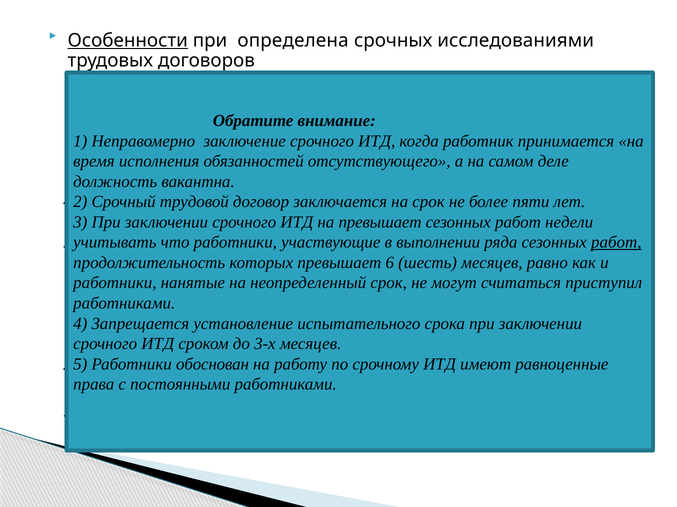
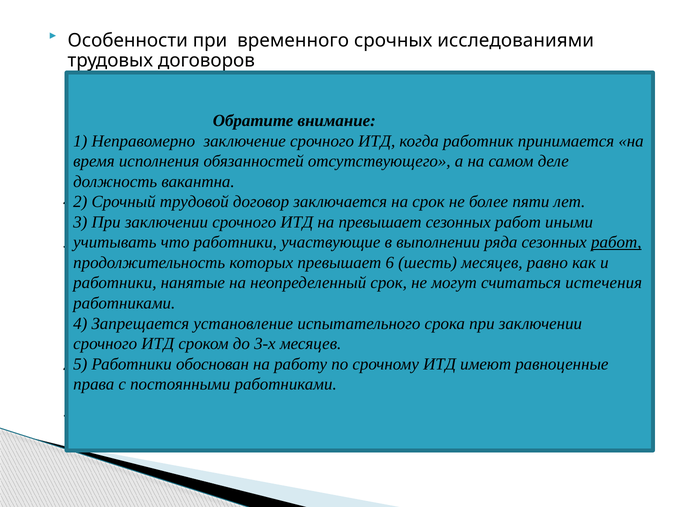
Особенности underline: present -> none (128, 41)
определена: определена -> временного (293, 41)
недели: недели -> иными (569, 222)
приступил: приступил -> истечения (604, 283)
